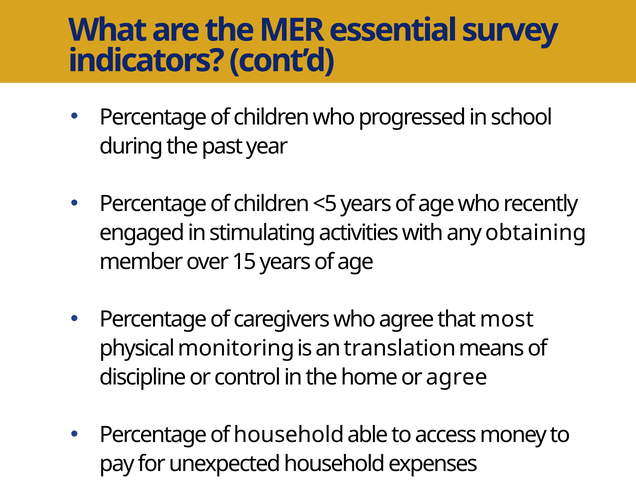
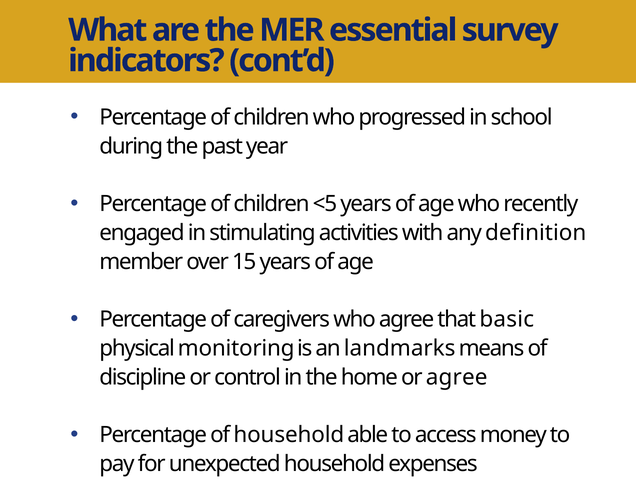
obtaining: obtaining -> definition (536, 233)
most: most -> basic (507, 320)
translation: translation -> landmarks (400, 349)
